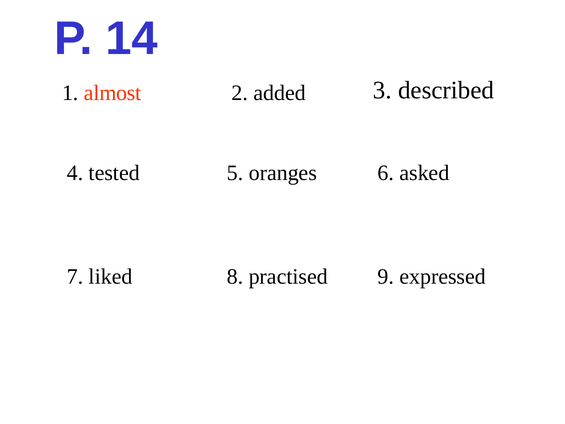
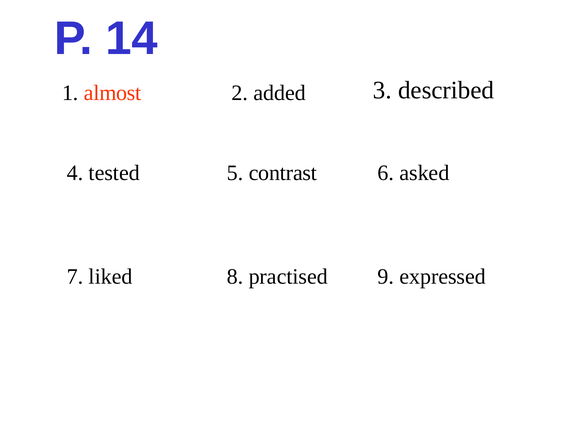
oranges: oranges -> contrast (283, 173)
